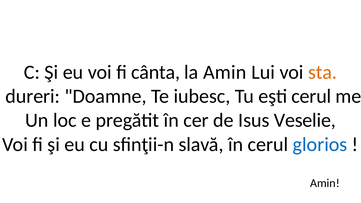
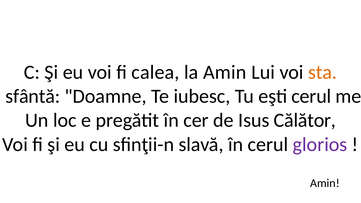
cânta: cânta -> calea (155, 72)
dureri: dureri -> sfântă (33, 96)
Veselie: Veselie -> Călător (305, 120)
glorios colour: blue -> purple (320, 144)
